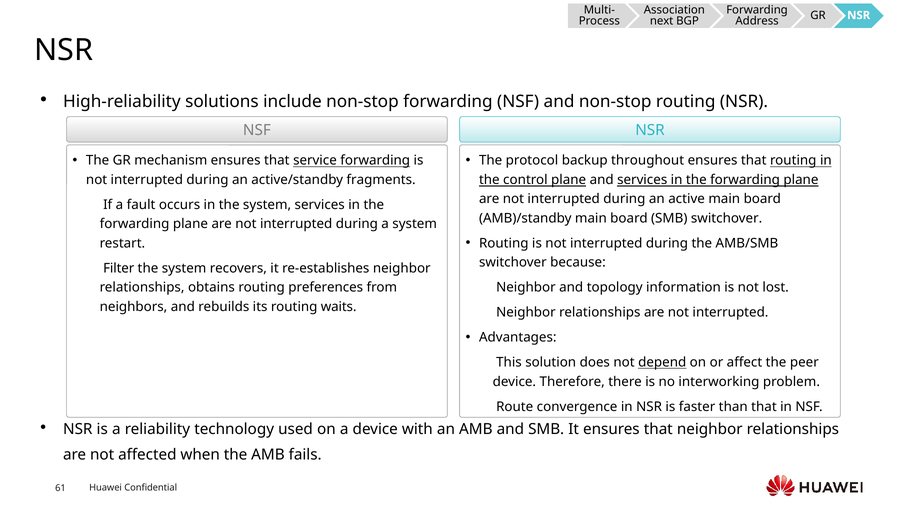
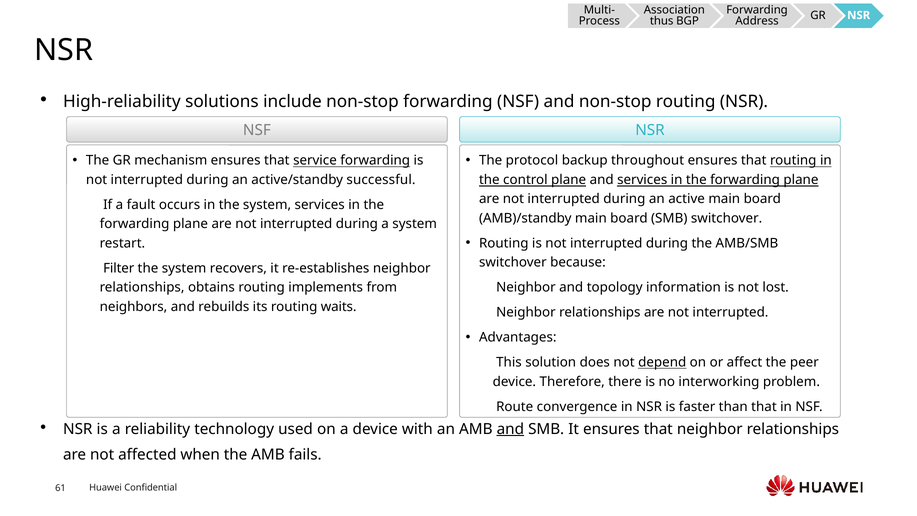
next: next -> thus (662, 21)
fragments: fragments -> successful (381, 180)
preferences: preferences -> implements (326, 287)
and underline: none -> present (510, 429)
